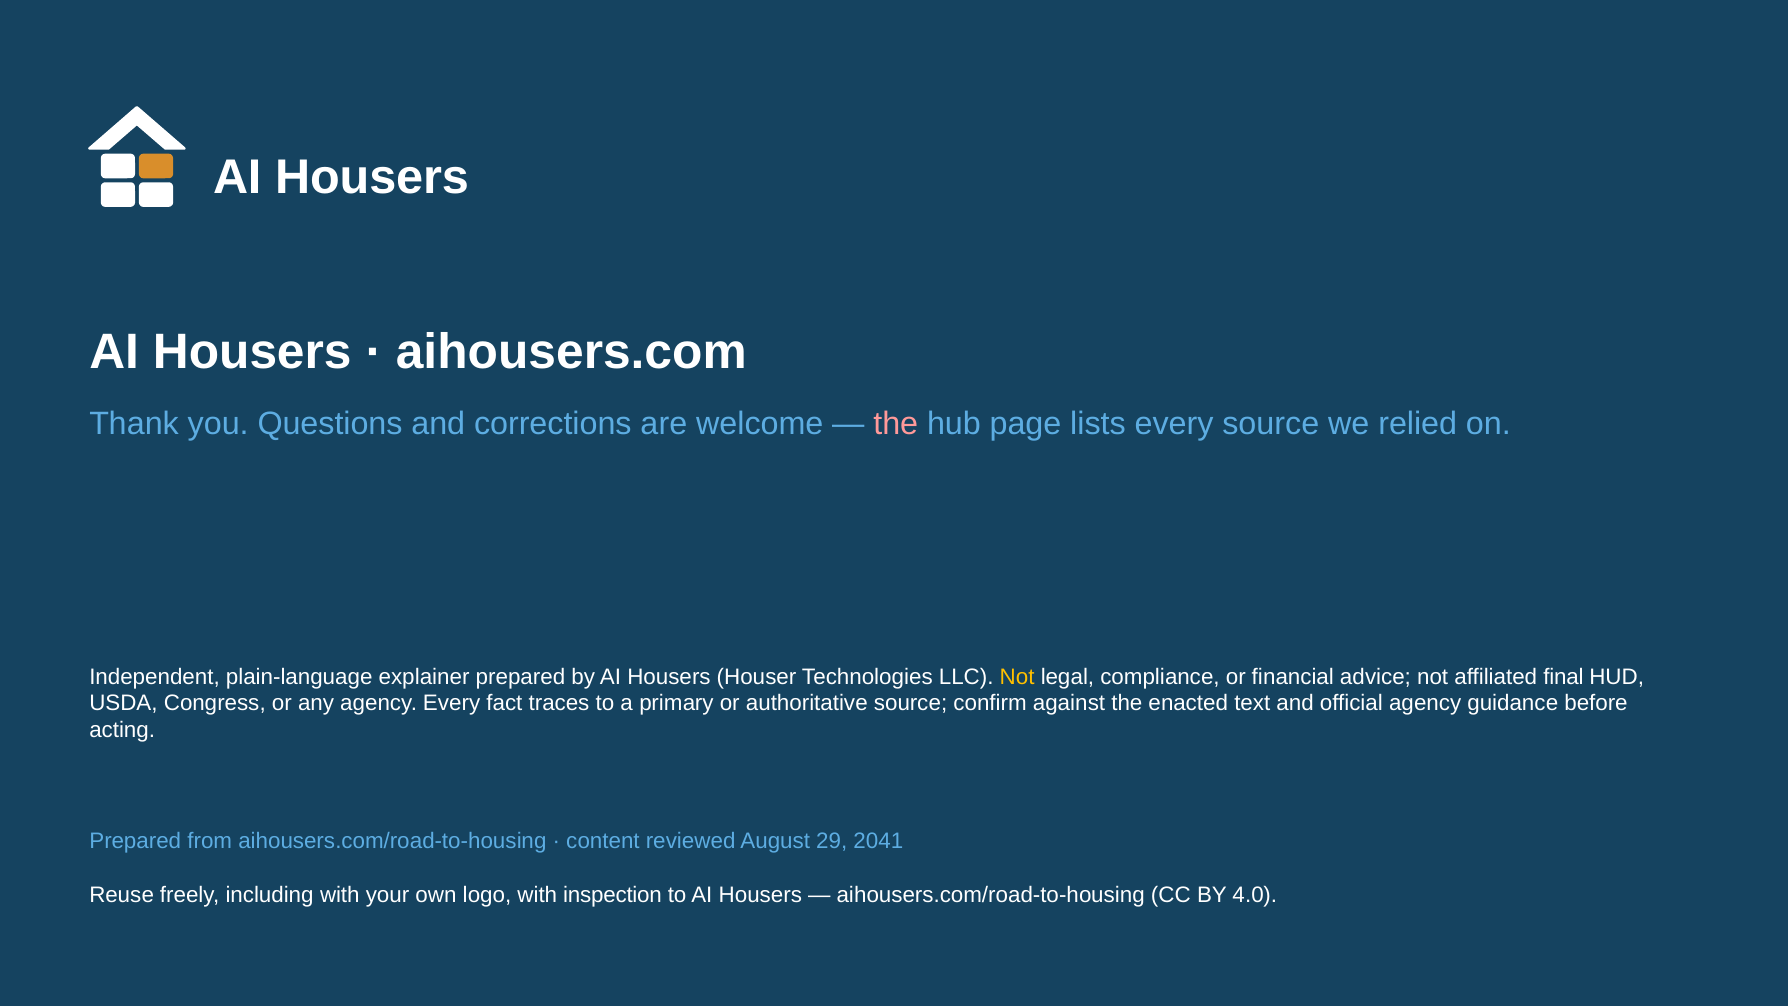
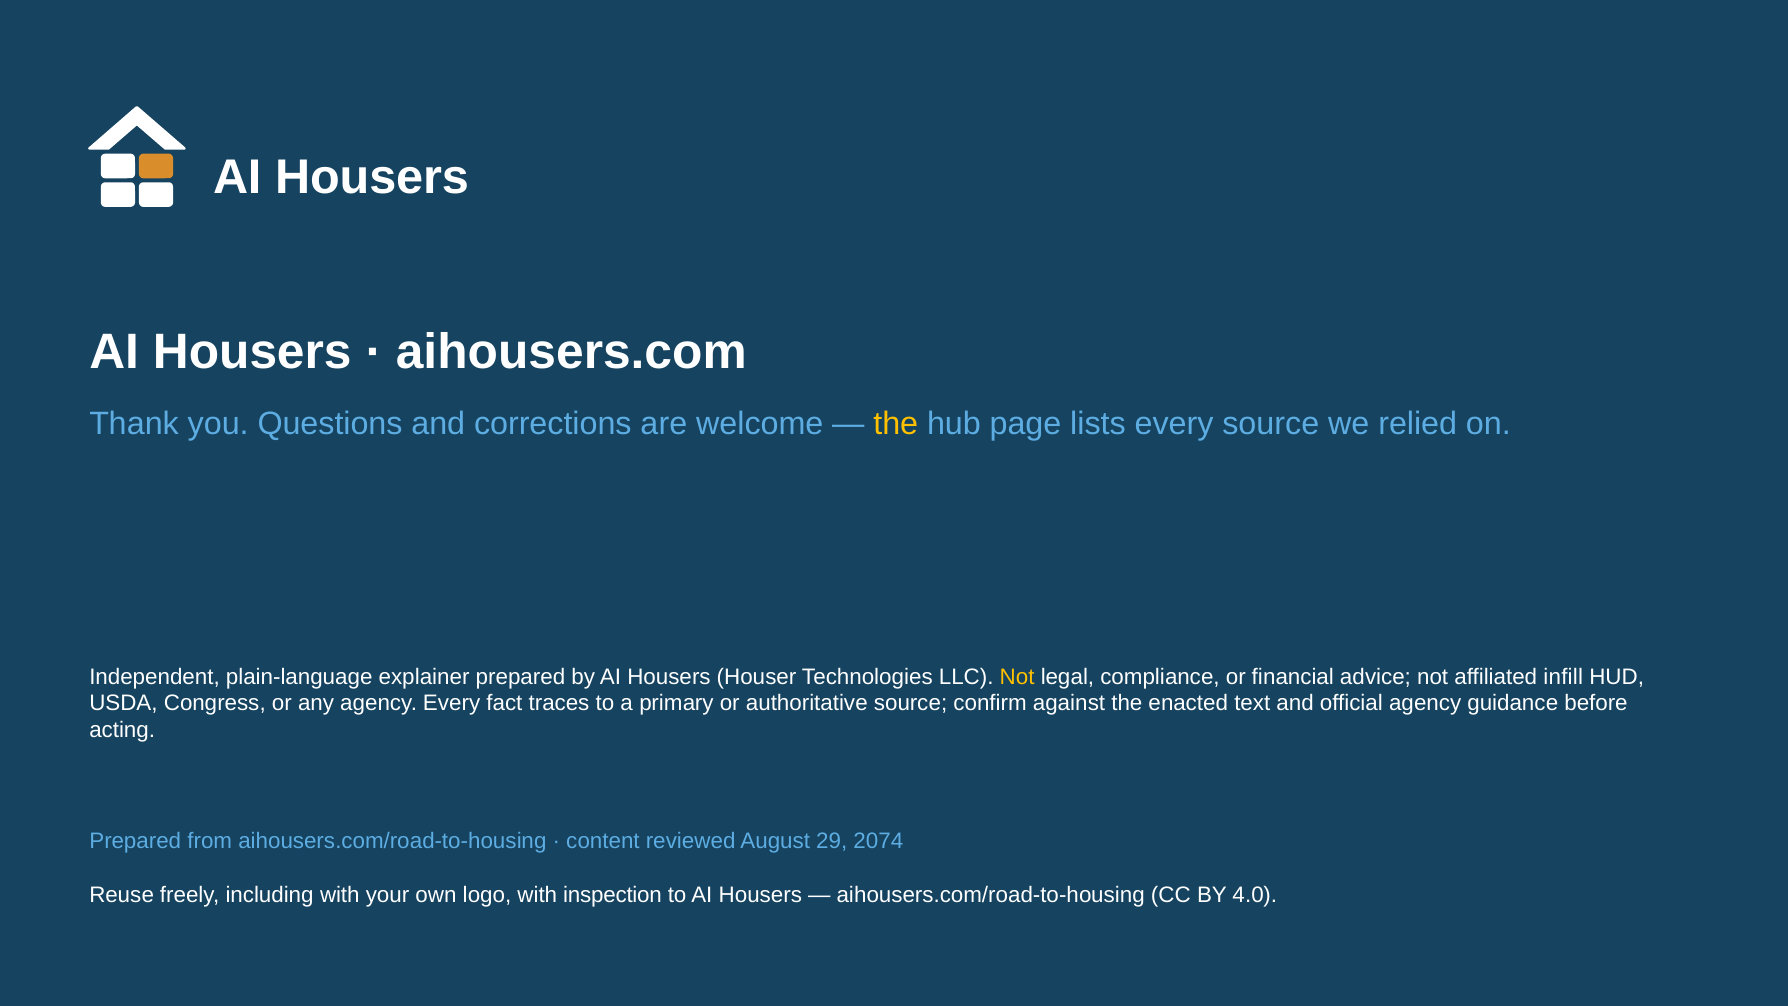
the colour: pink -> yellow (896, 424)
final: final -> infill (1563, 677)
2041: 2041 -> 2074 (878, 841)
